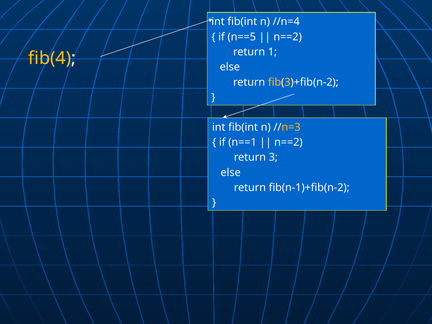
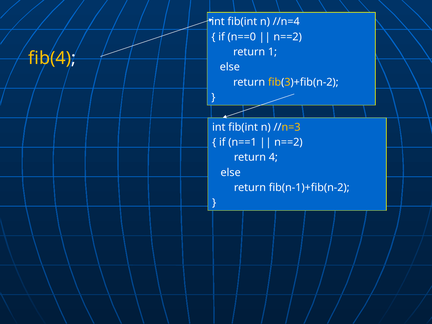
n==5: n==5 -> n==0 (242, 37)
3: 3 -> 4 (273, 157)
